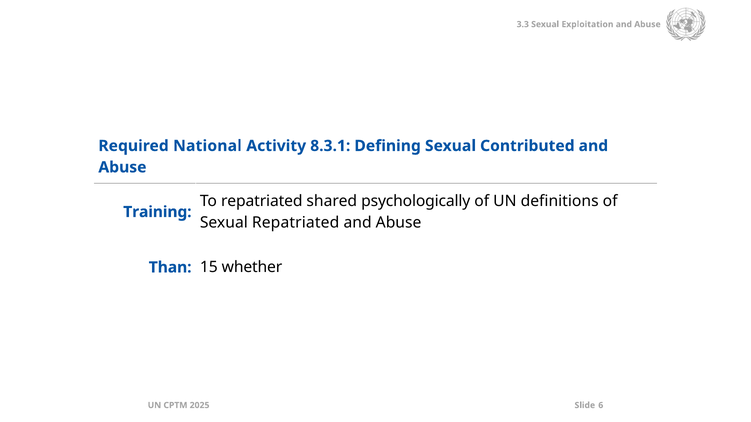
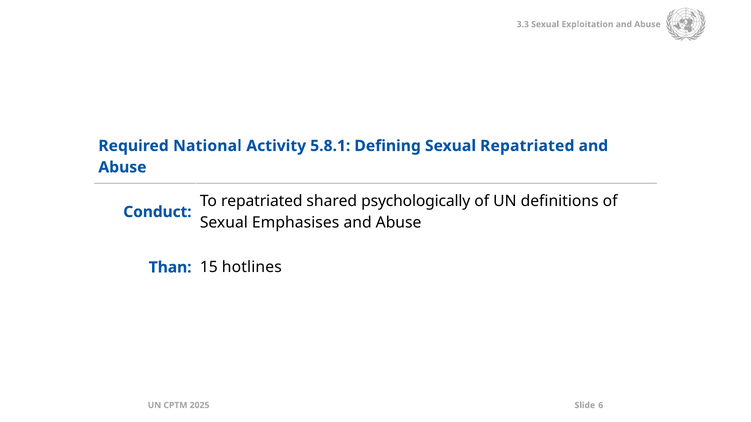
8.3.1: 8.3.1 -> 5.8.1 (330, 146)
Sexual Contributed: Contributed -> Repatriated (527, 146)
Training: Training -> Conduct (157, 212)
Sexual Repatriated: Repatriated -> Emphasises (296, 223)
whether: whether -> hotlines (252, 268)
